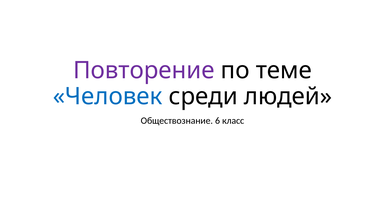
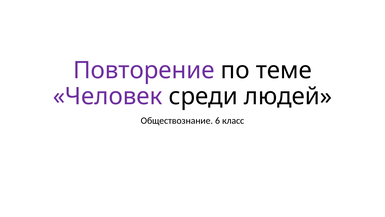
Человек colour: blue -> purple (108, 96)
